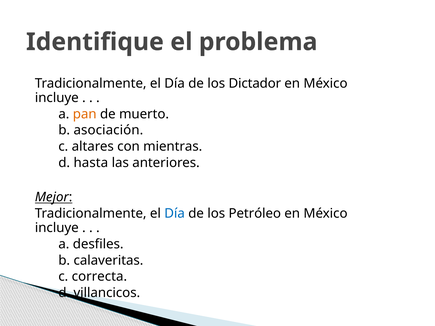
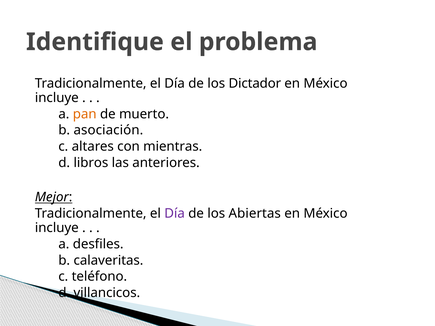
hasta: hasta -> libros (91, 163)
Día colour: blue -> purple (175, 214)
Petróleo: Petróleo -> Abiertas (255, 214)
correcta: correcta -> teléfono (99, 277)
